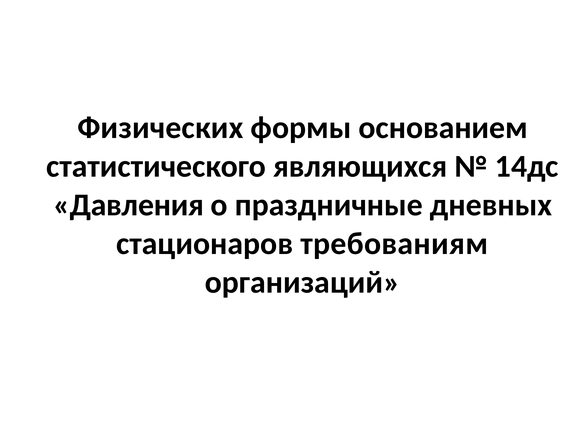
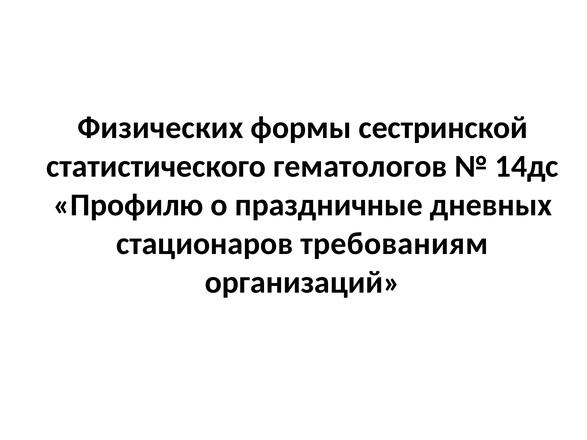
основанием: основанием -> сестринской (443, 128)
являющихся: являющихся -> гематологов (360, 166)
Давления: Давления -> Профилю (128, 205)
